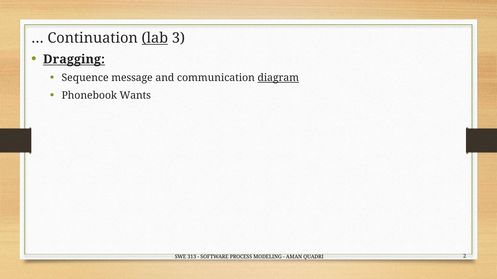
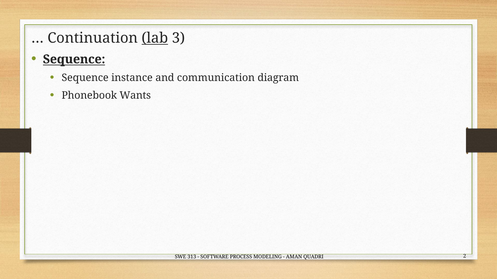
Dragging: Dragging -> Sequence (74, 59)
message: message -> instance (132, 78)
diagram underline: present -> none (278, 78)
